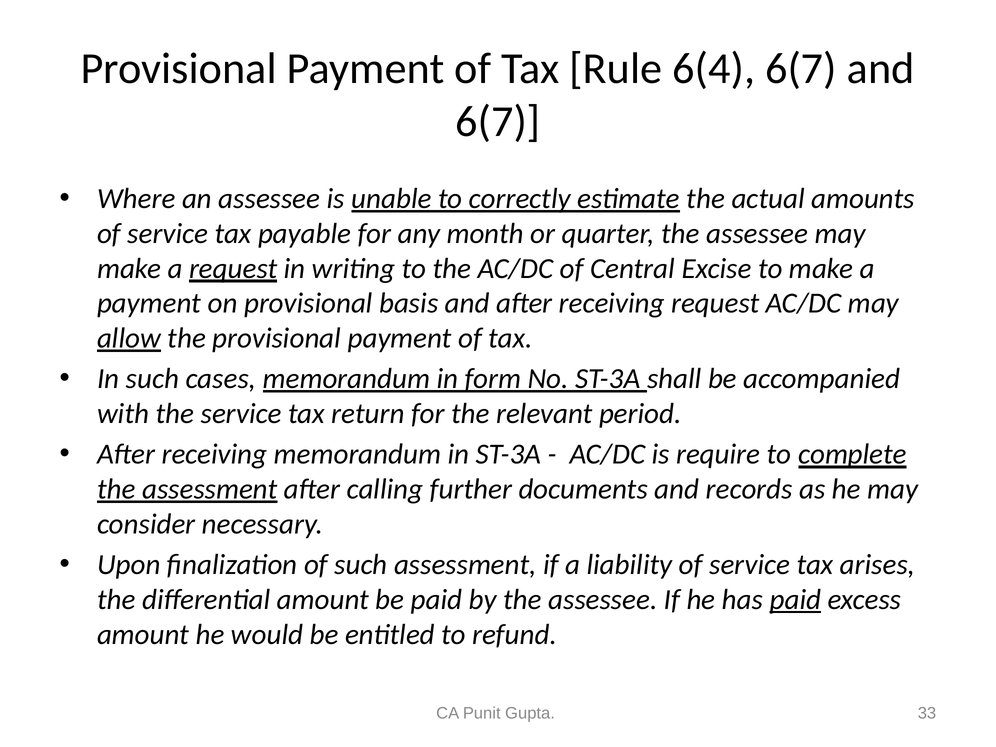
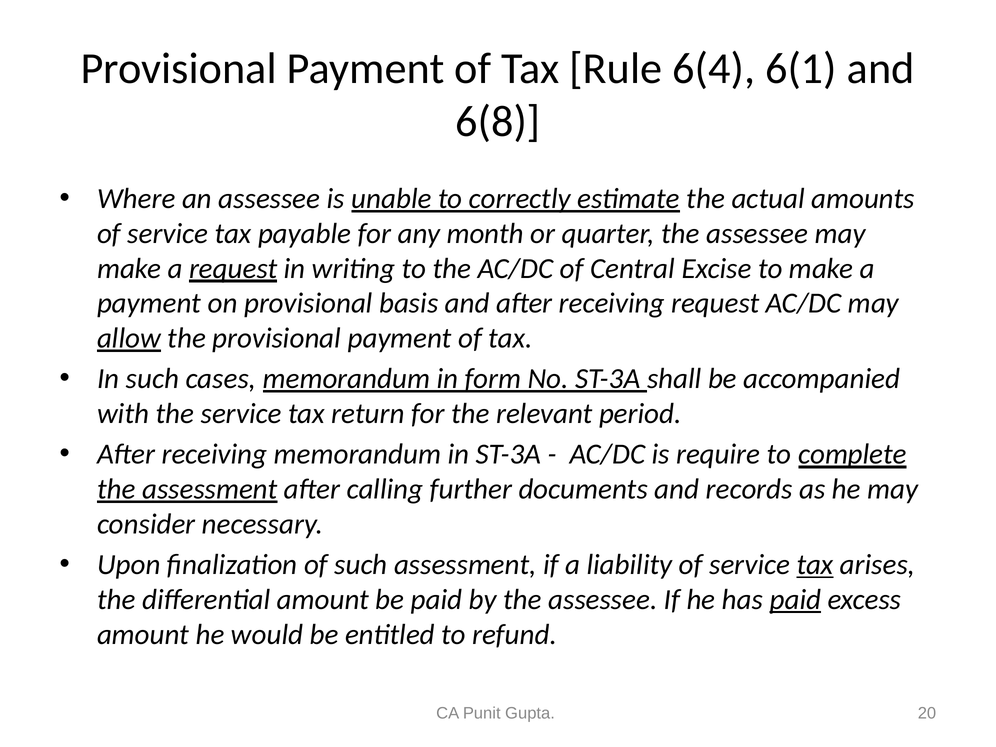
6(4 6(7: 6(7 -> 6(1 (801, 69)
6(7: 6(7 -> 6(8 (498, 122)
tax underline: none -> present (815, 565)
33: 33 -> 20 (927, 713)
